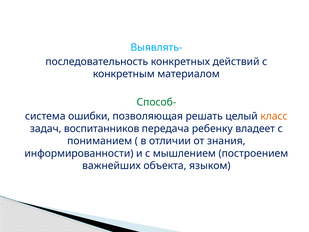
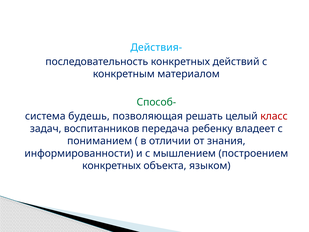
Выявлять-: Выявлять- -> Действия- (156, 47)
ошибки: ошибки -> будешь (89, 116)
класс colour: orange -> red (274, 116)
важнейших: важнейших -> конкретных (112, 166)
